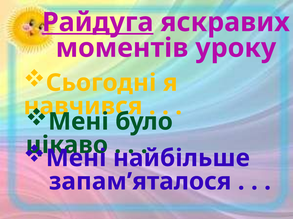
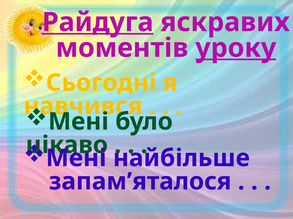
уроку underline: none -> present (236, 48)
